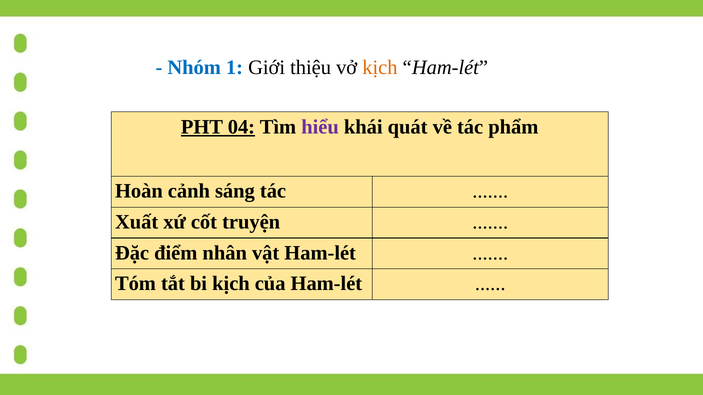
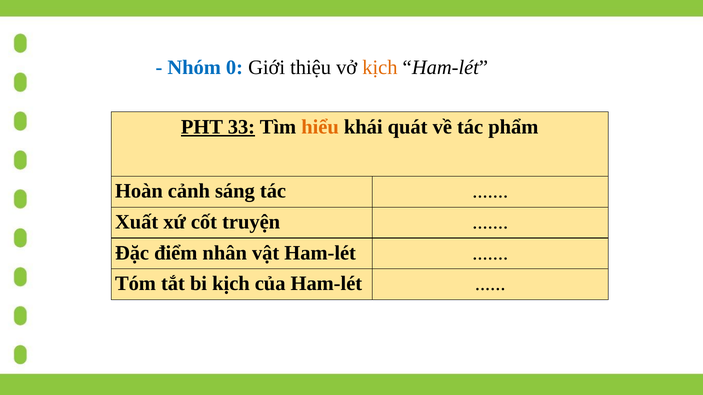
1: 1 -> 0 (235, 68)
04: 04 -> 33 (241, 127)
hiểu colour: purple -> orange (320, 127)
